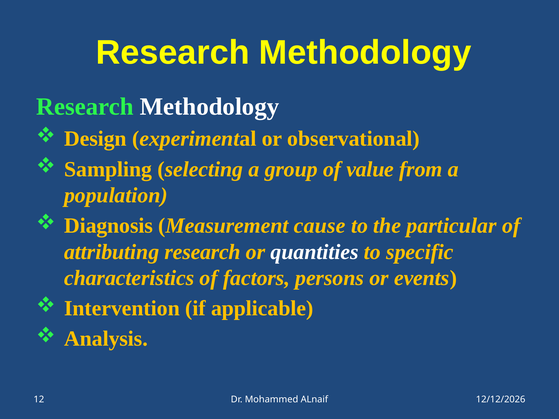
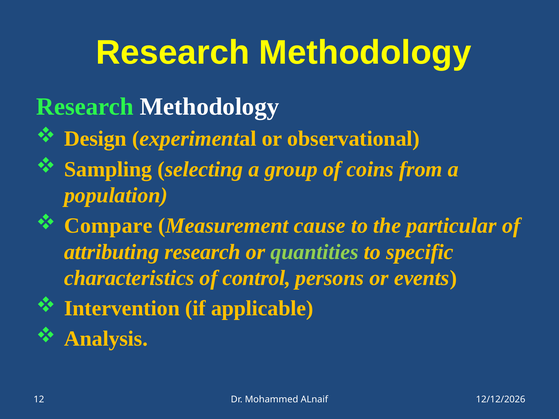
value: value -> coins (370, 169)
Diagnosis: Diagnosis -> Compare (108, 226)
quantities colour: white -> light green (315, 252)
factors: factors -> control (257, 278)
